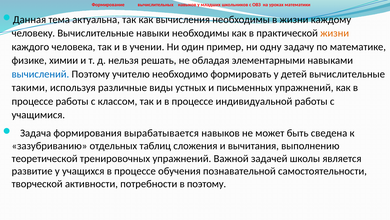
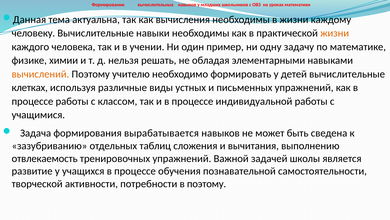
вычислений colour: blue -> orange (40, 74)
такими: такими -> клетках (30, 87)
теоретической: теоретической -> отвлекаемость (45, 158)
